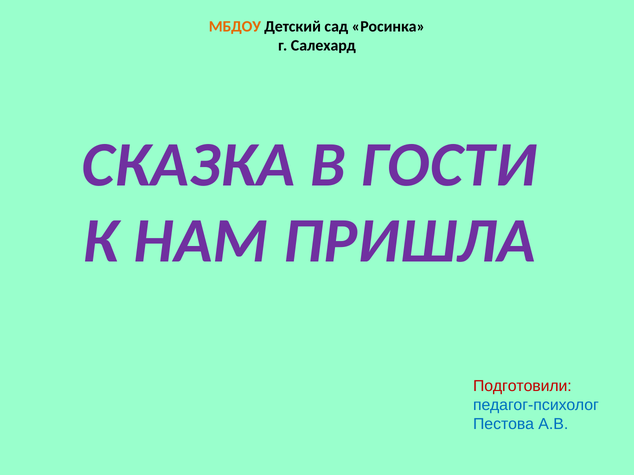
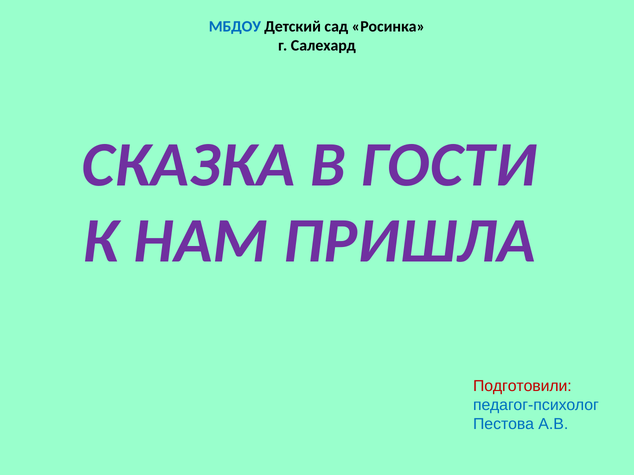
МБДОУ colour: orange -> blue (235, 27)
